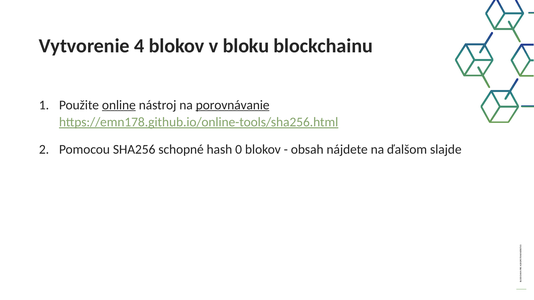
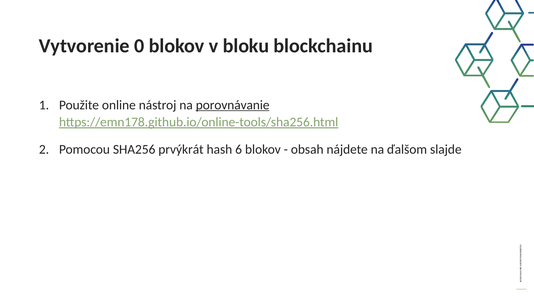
4: 4 -> 0 (139, 46)
online underline: present -> none (119, 105)
schopné: schopné -> prvýkrát (181, 150)
0: 0 -> 6 (239, 150)
